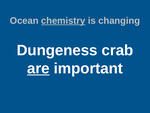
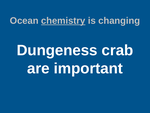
are underline: present -> none (38, 68)
